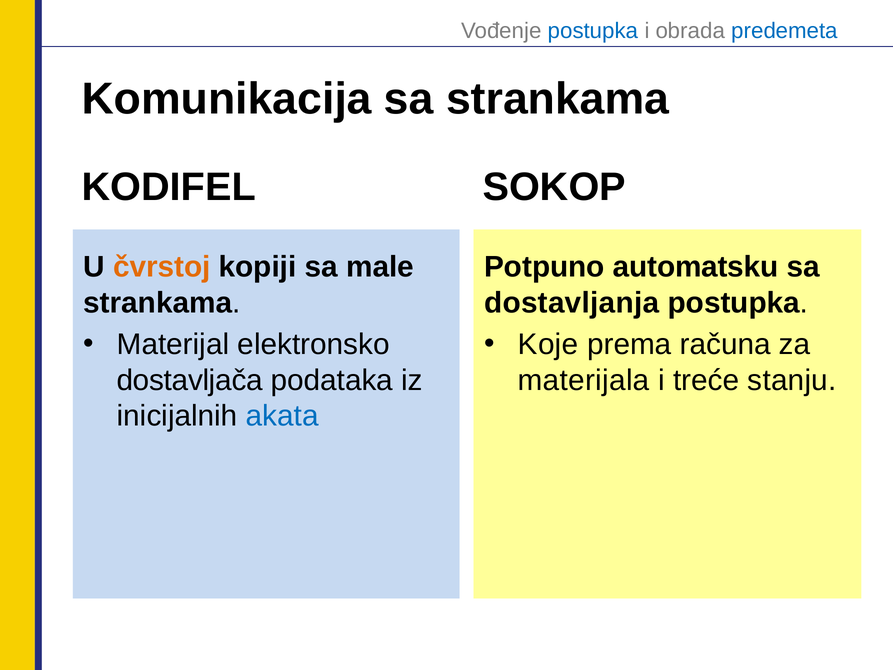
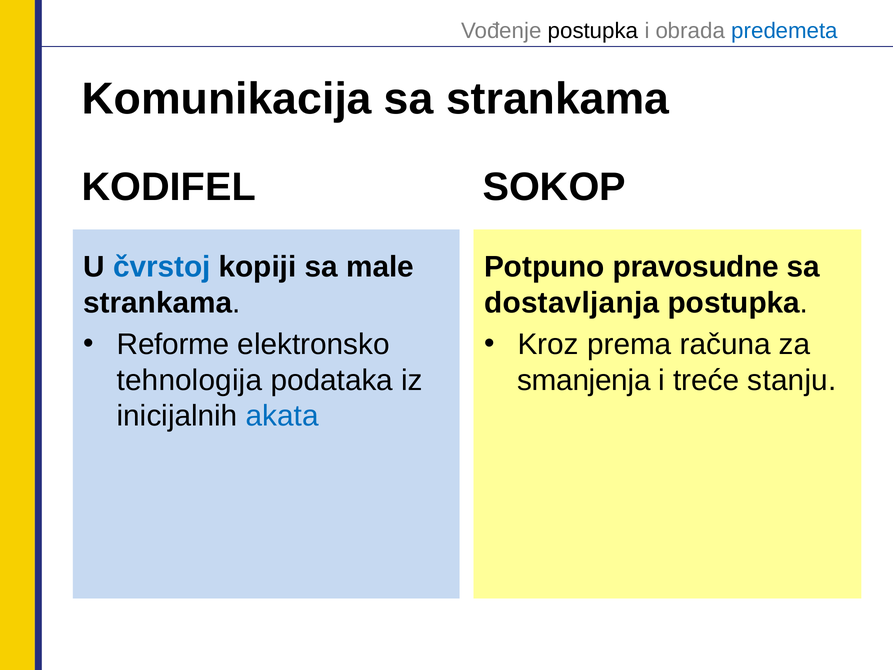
postupka colour: blue -> black (593, 31)
čvrstoj colour: orange -> blue (162, 267)
automatsku: automatsku -> pravosudne (696, 267)
Materijal: Materijal -> Reforme (173, 344)
Koje: Koje -> Kroz (548, 344)
dostavljača: dostavljača -> tehnologija (189, 380)
materijala: materijala -> smanjenja (584, 380)
